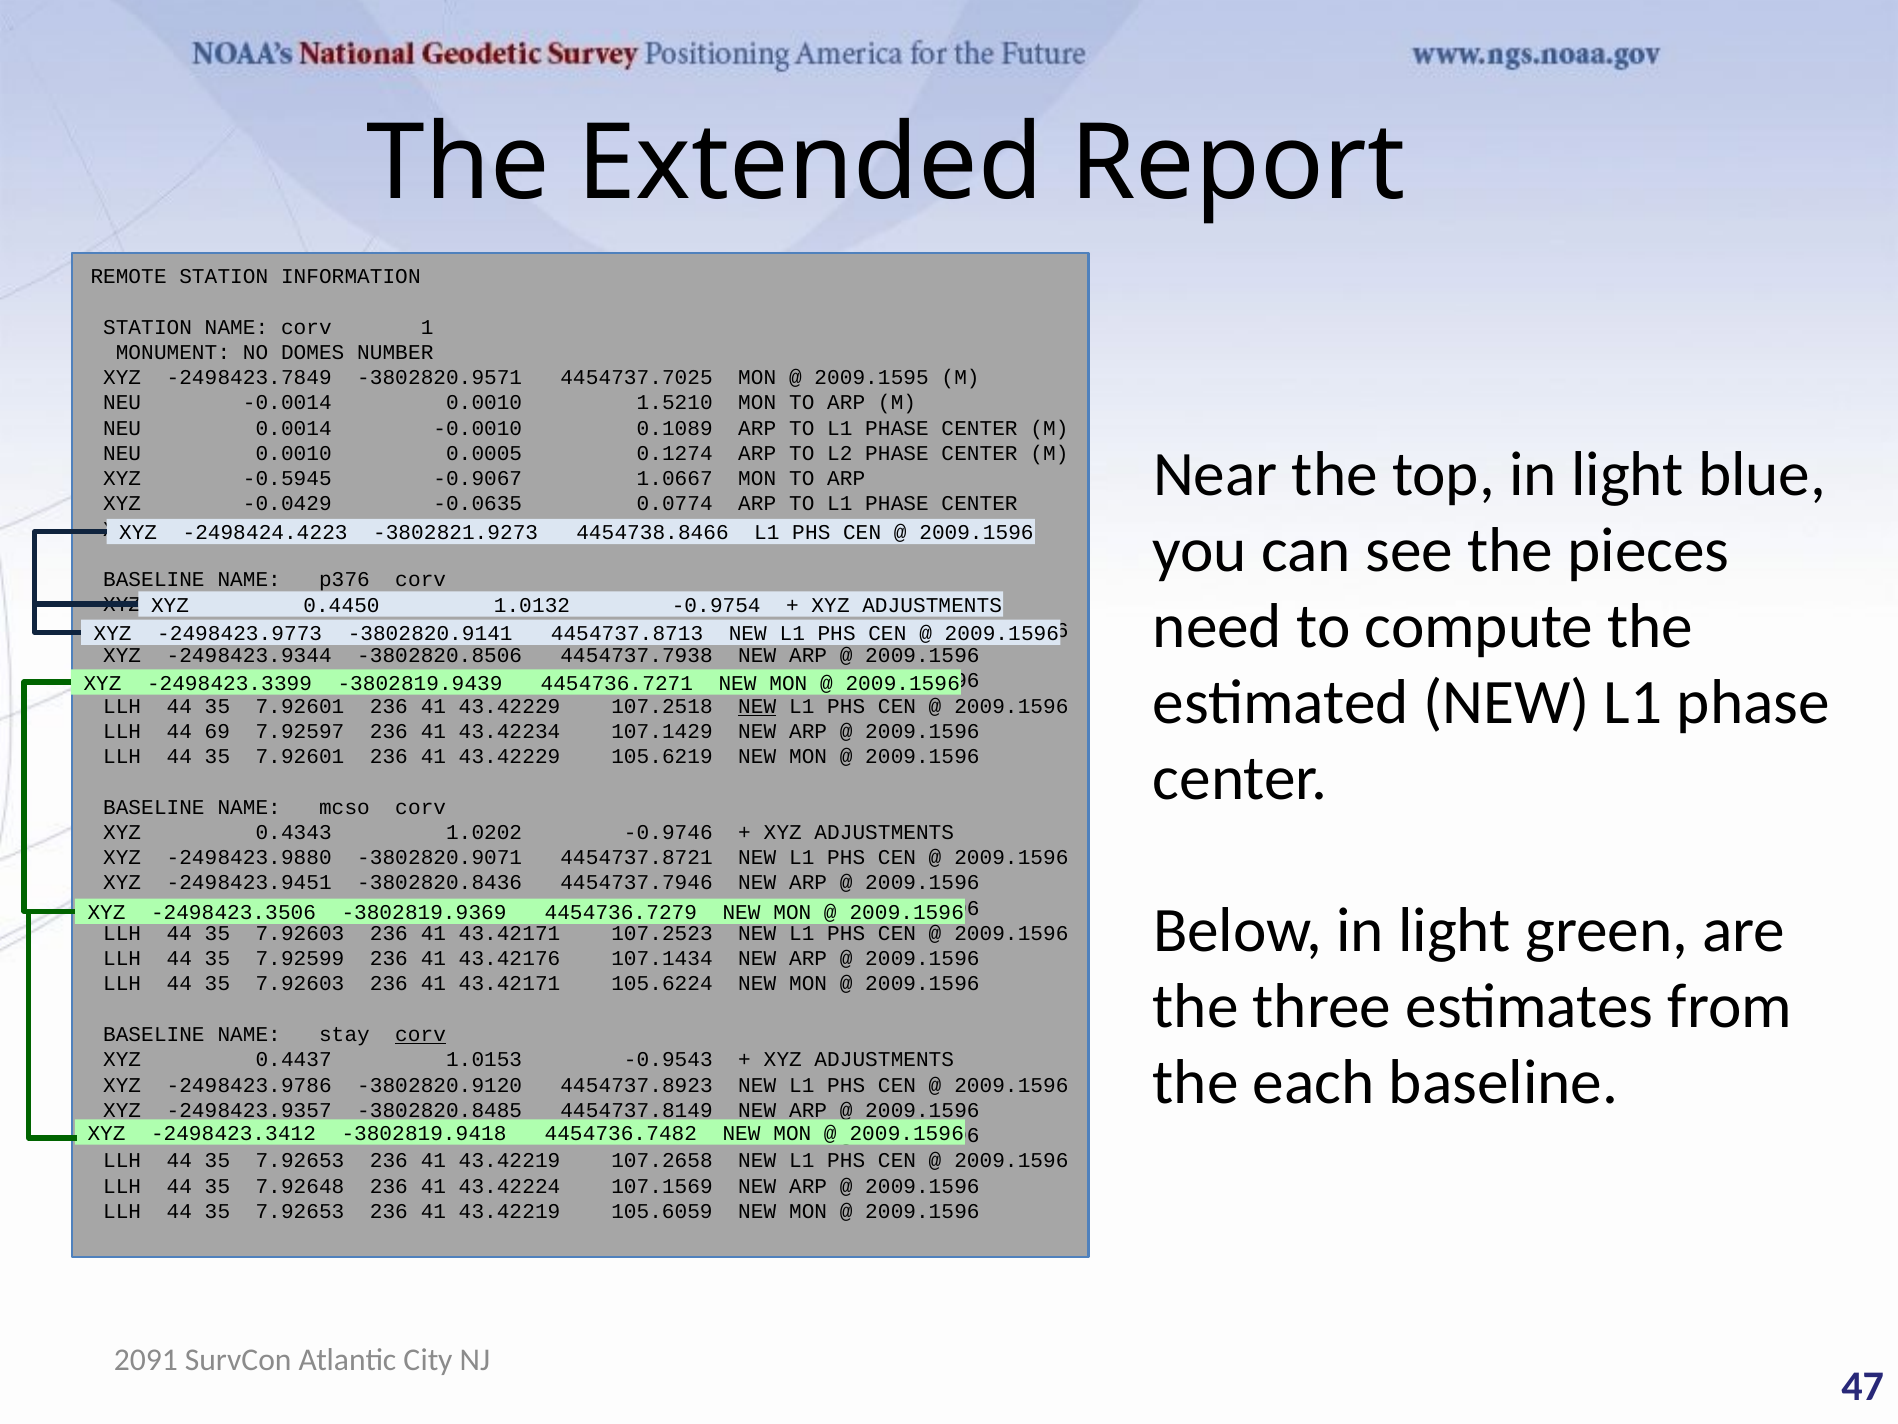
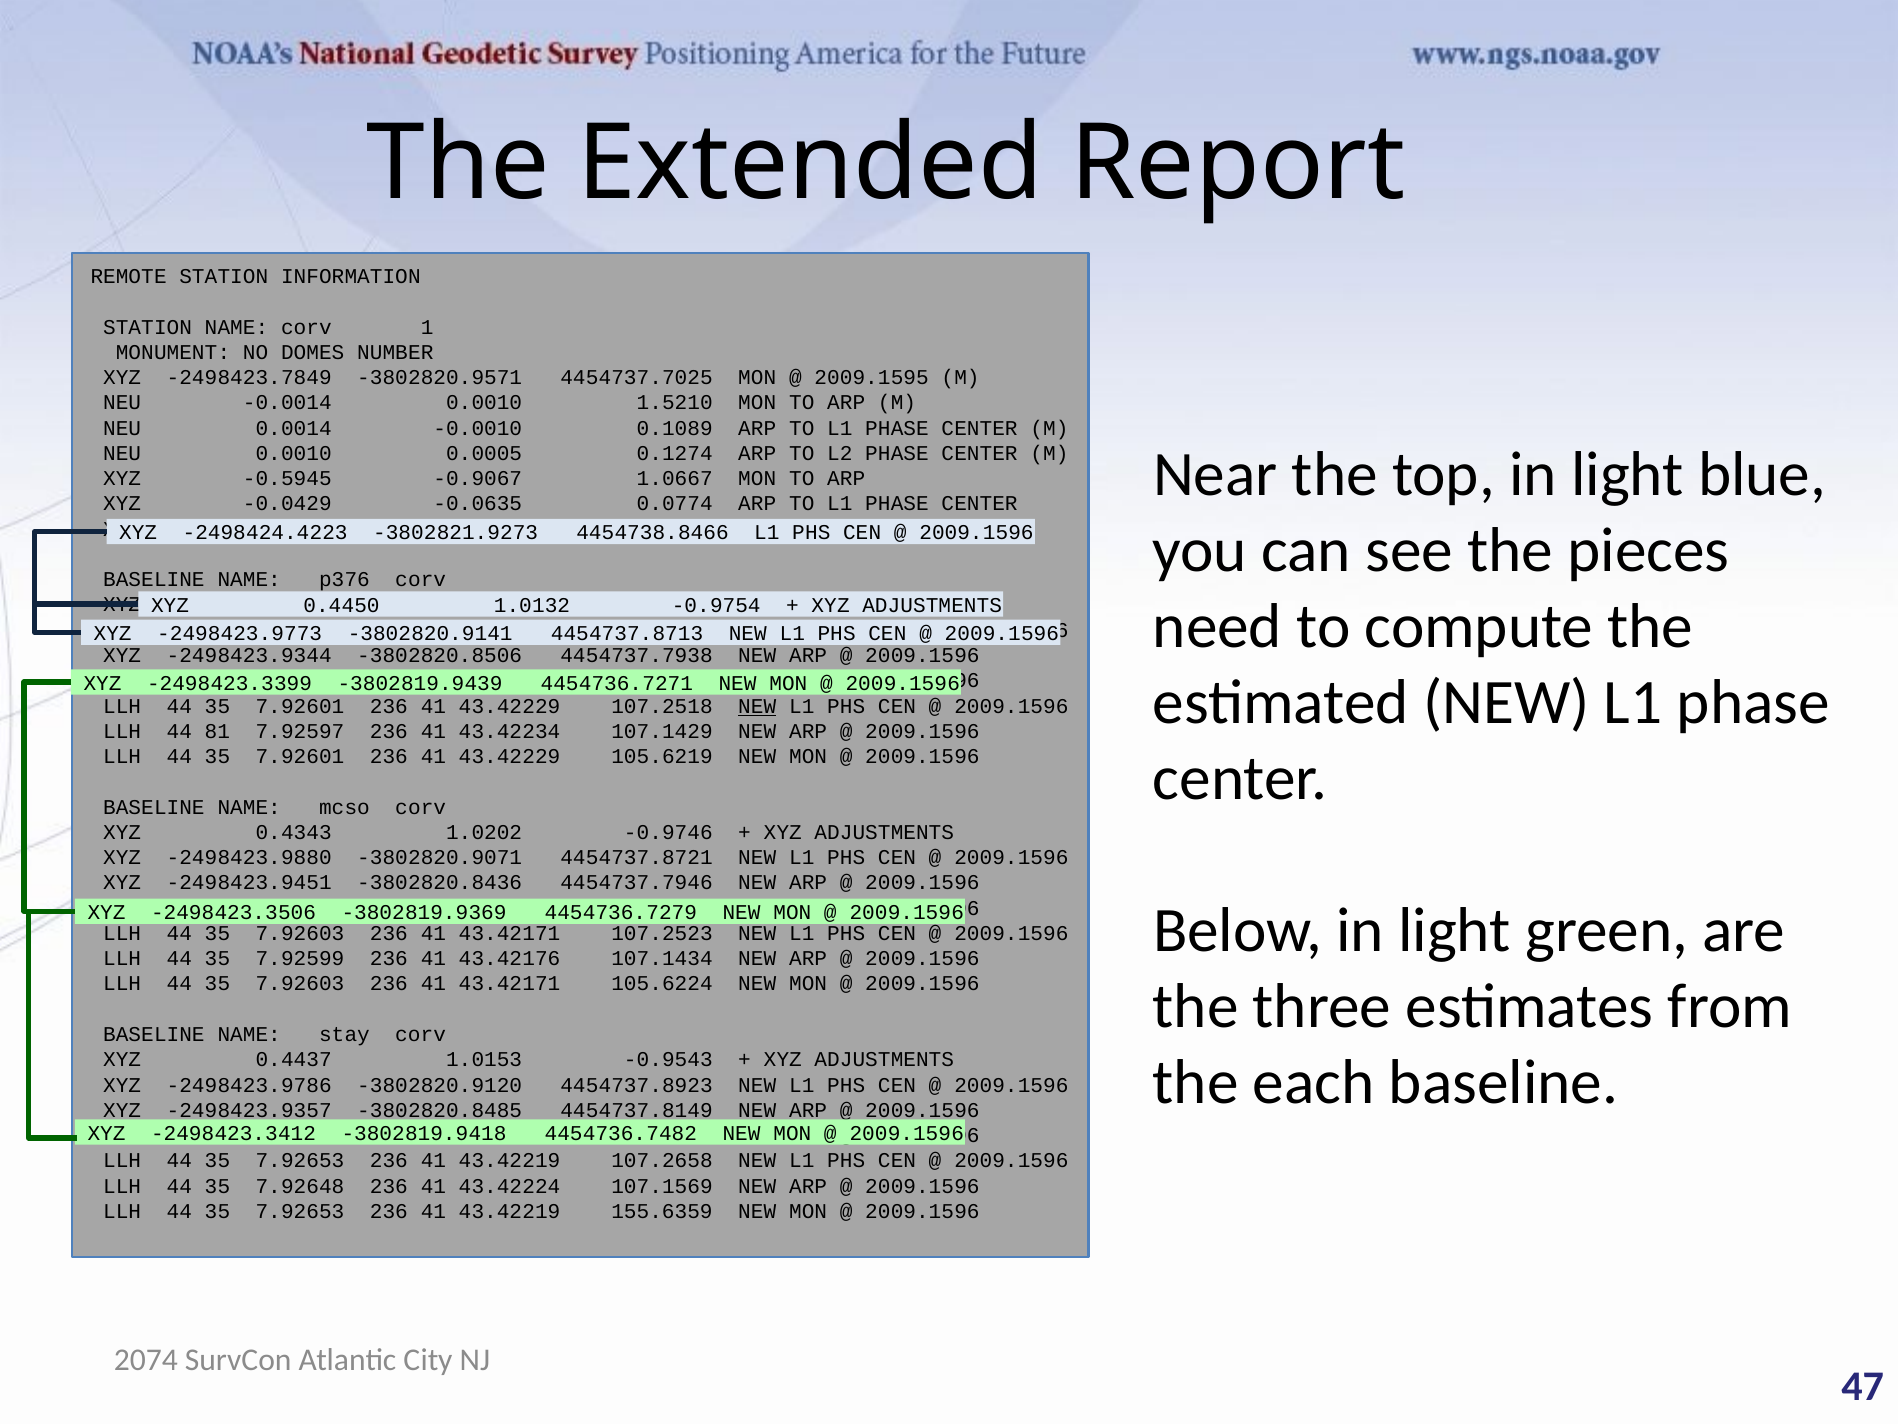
69: 69 -> 81 (217, 731)
corv underline: present -> none (421, 1034)
105.6059: 105.6059 -> 155.6359 (662, 1211)
2091: 2091 -> 2074 (146, 1359)
